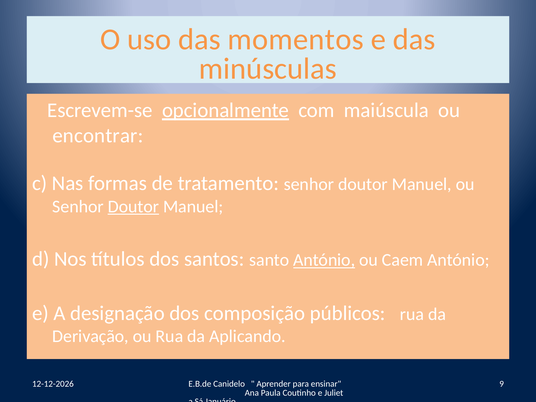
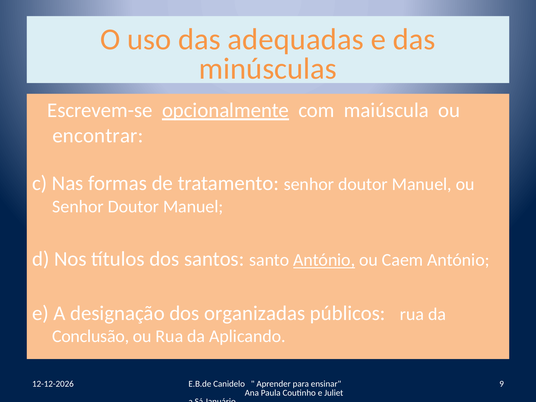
momentos: momentos -> adequadas (296, 40)
Doutor underline: present -> none (133, 206)
composição: composição -> organizadas (255, 313)
Derivação: Derivação -> Conclusão (91, 336)
